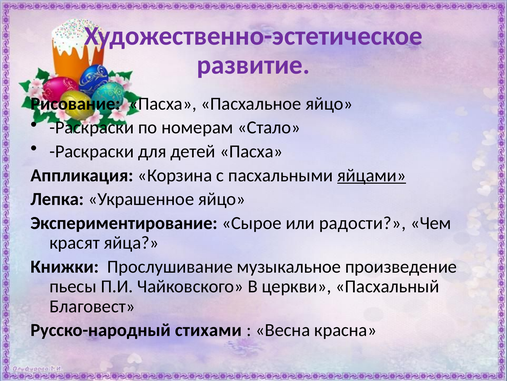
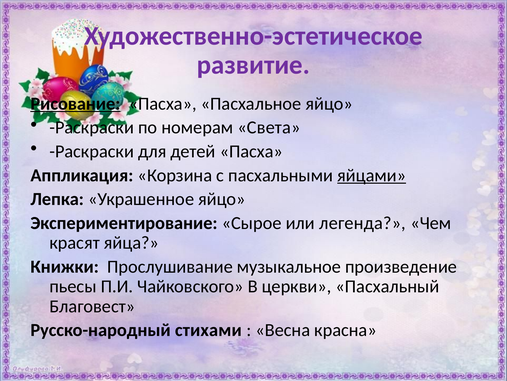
Рисование underline: none -> present (75, 104)
Стало: Стало -> Света (269, 127)
радости: радости -> легенда (363, 223)
